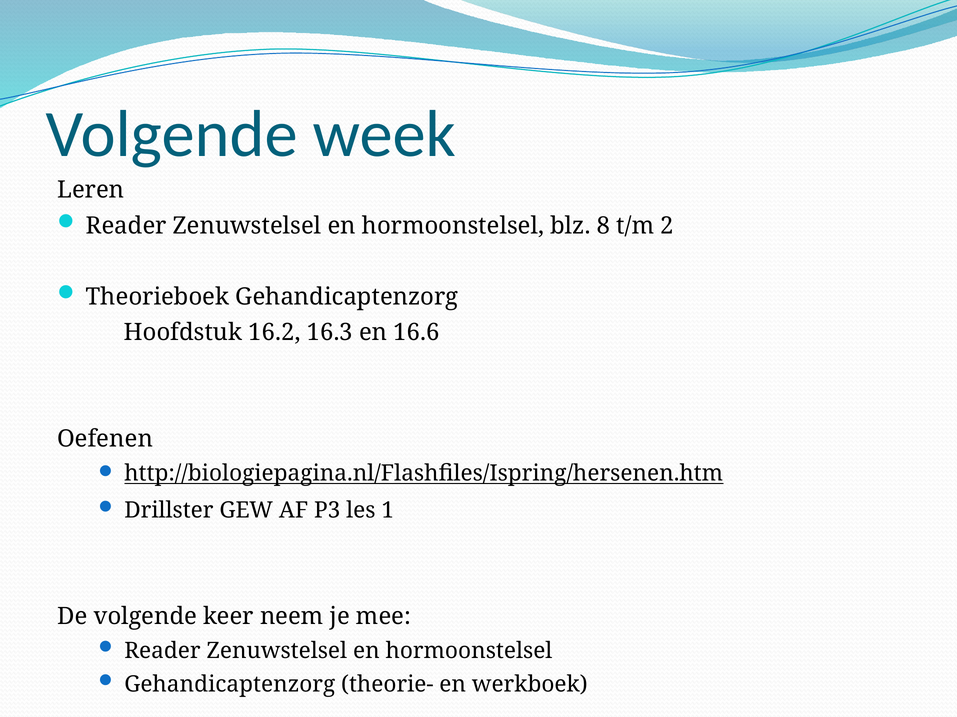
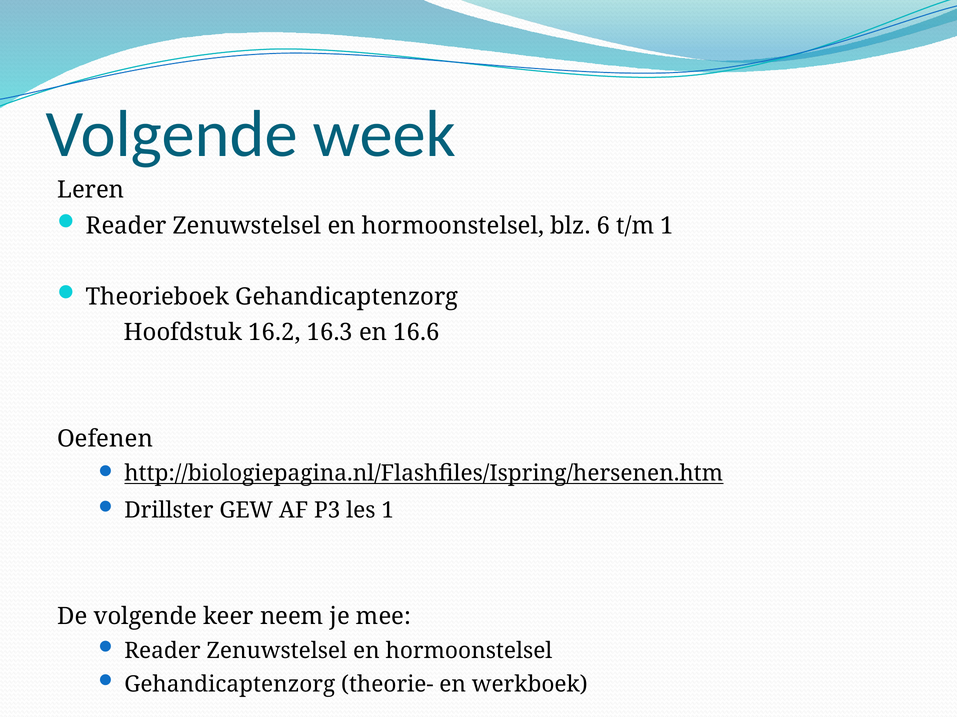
8: 8 -> 6 (603, 226)
t/m 2: 2 -> 1 (667, 226)
